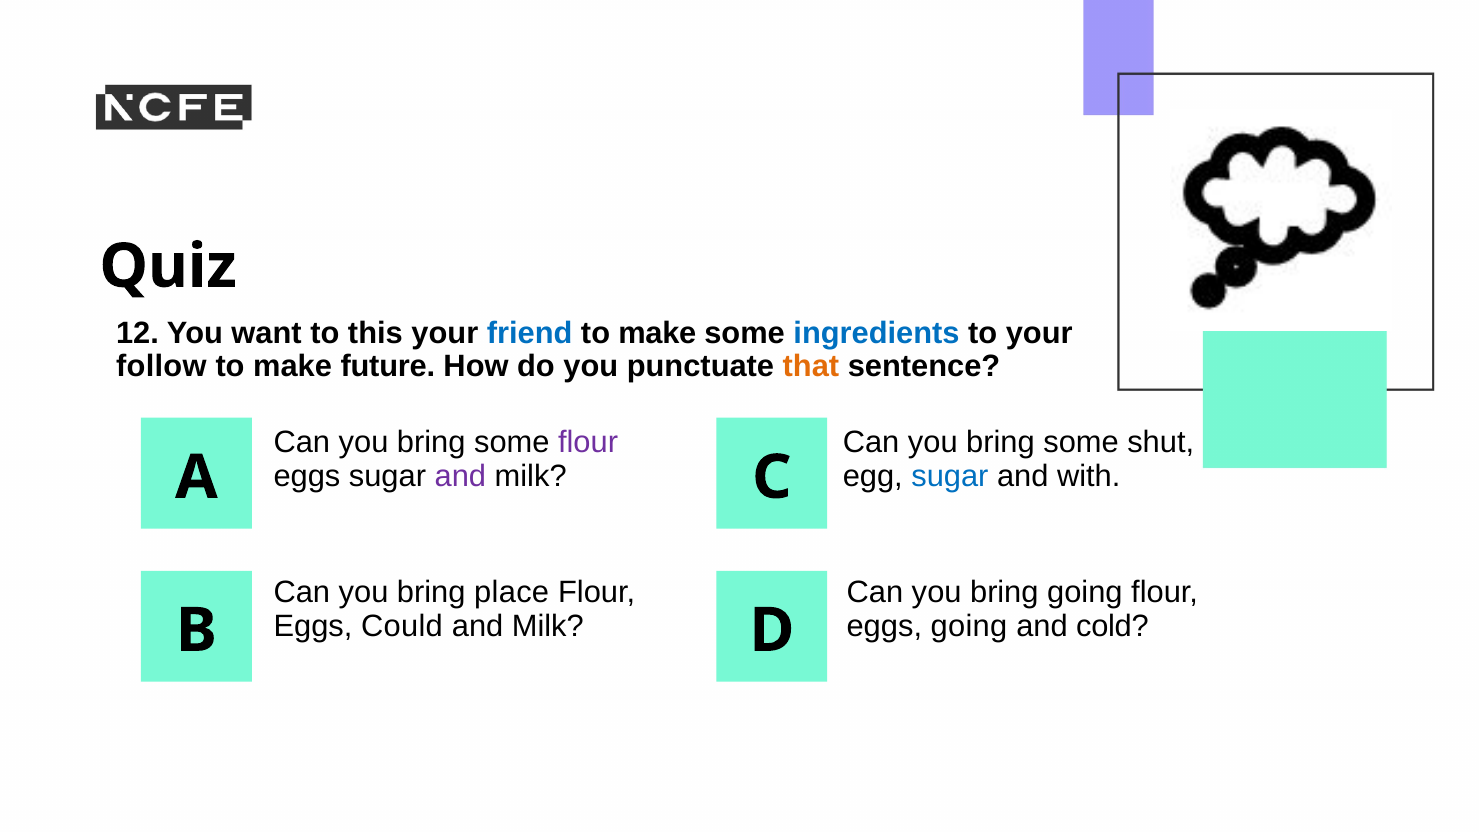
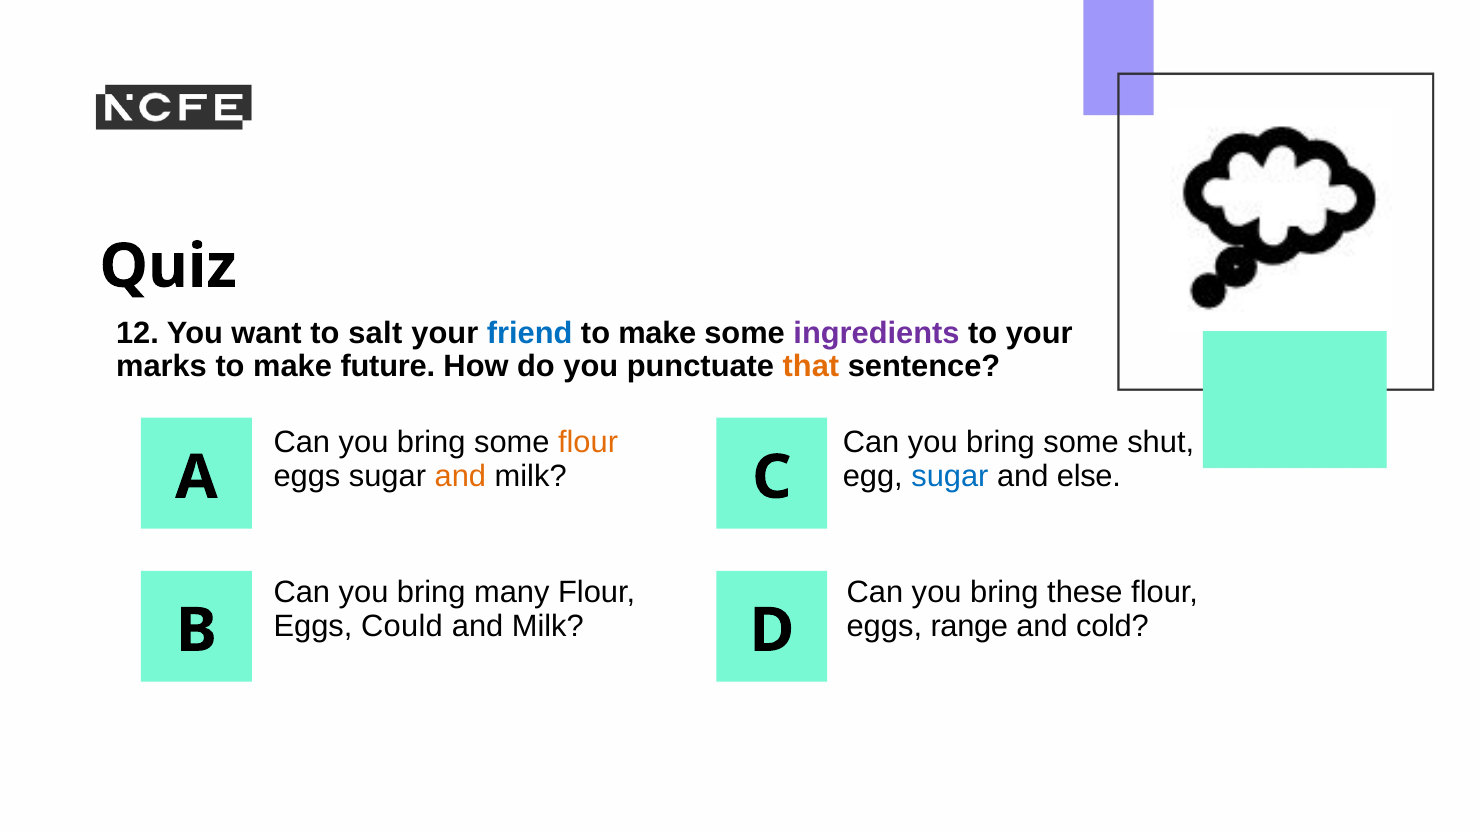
this: this -> salt (375, 333)
ingredients colour: blue -> purple (877, 333)
follow: follow -> marks (162, 366)
flour colour: purple -> orange (588, 443)
and colour: purple -> orange (460, 476)
with: with -> else (1089, 476)
place: place -> many (512, 593)
bring going: going -> these (1085, 593)
eggs going: going -> range (969, 626)
